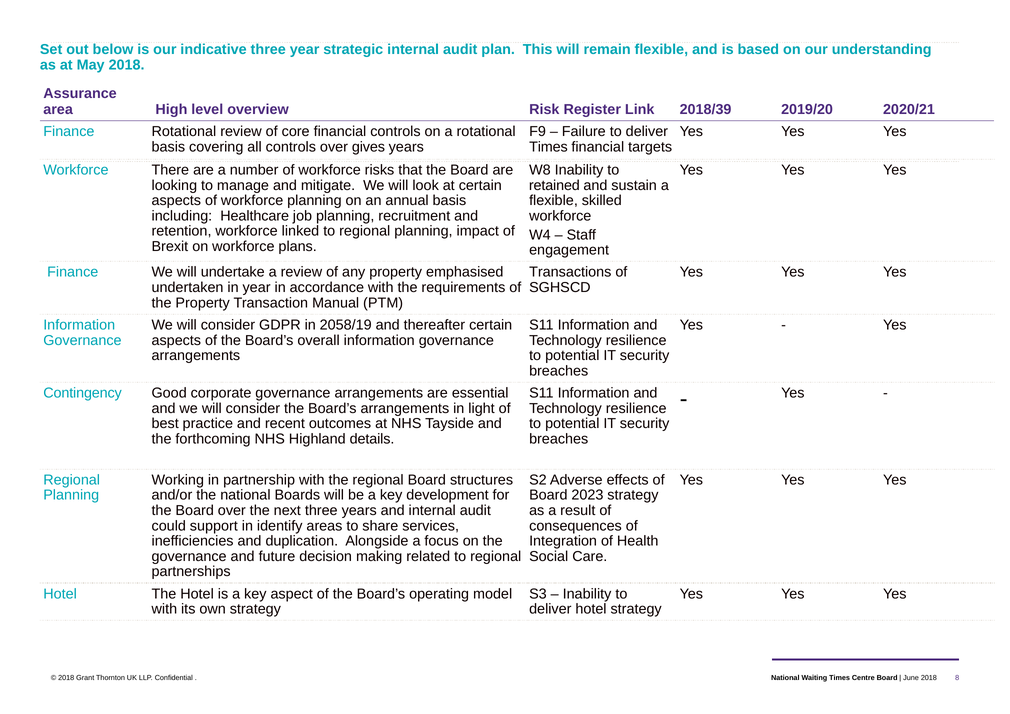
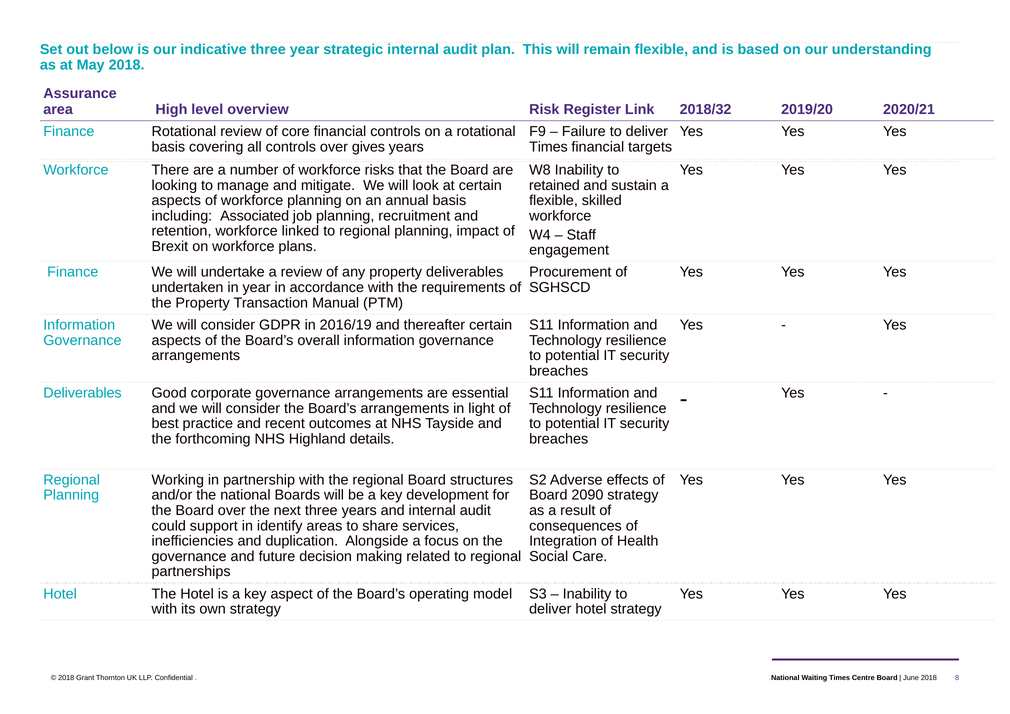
2018/39: 2018/39 -> 2018/32 (706, 110)
Healthcare: Healthcare -> Associated (255, 216)
property emphasised: emphasised -> deliverables (465, 272)
Transactions: Transactions -> Procurement (570, 272)
2058/19: 2058/19 -> 2016/19 (346, 325)
Contingency: Contingency -> Deliverables (83, 393)
2023: 2023 -> 2090 (587, 495)
